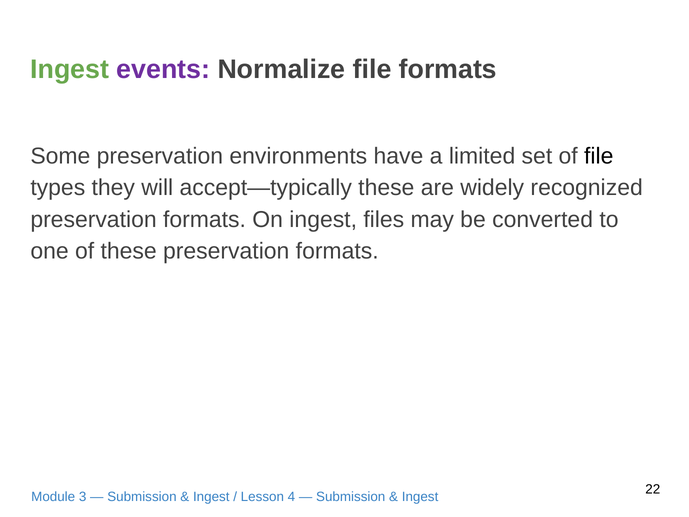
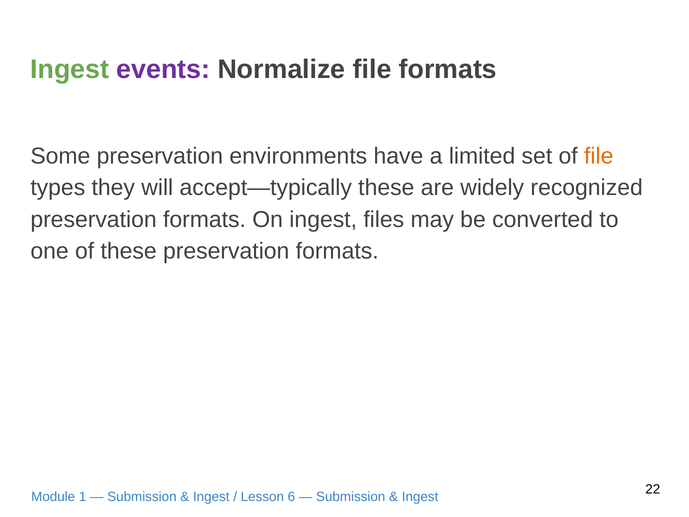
file colour: black -> orange (599, 156)
3: 3 -> 1 (83, 497)
4: 4 -> 6 (291, 497)
